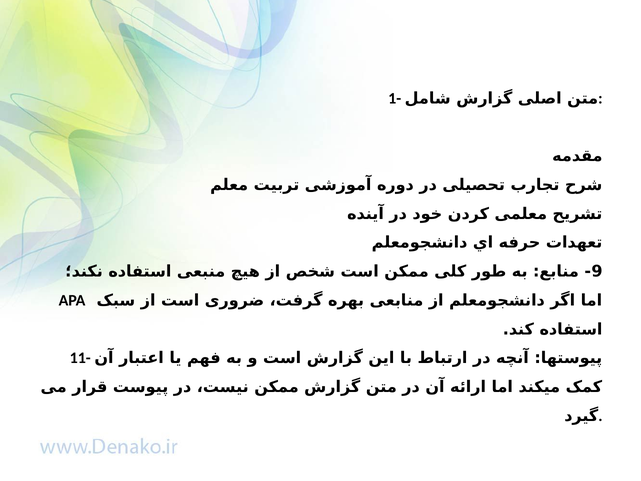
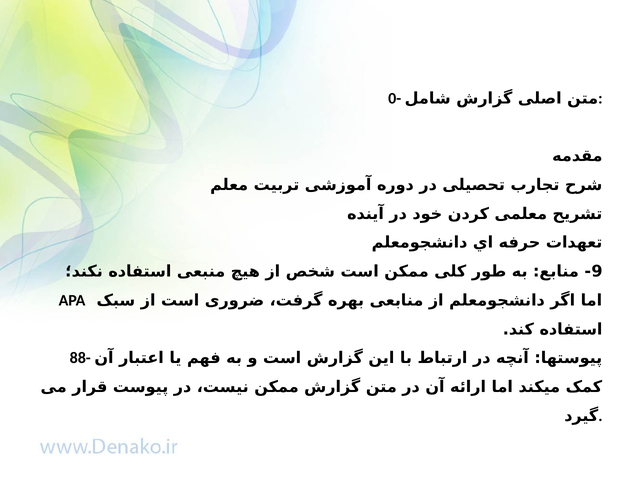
1-: 1- -> 0- (395, 98)
11-: 11- -> 88- (80, 358)
